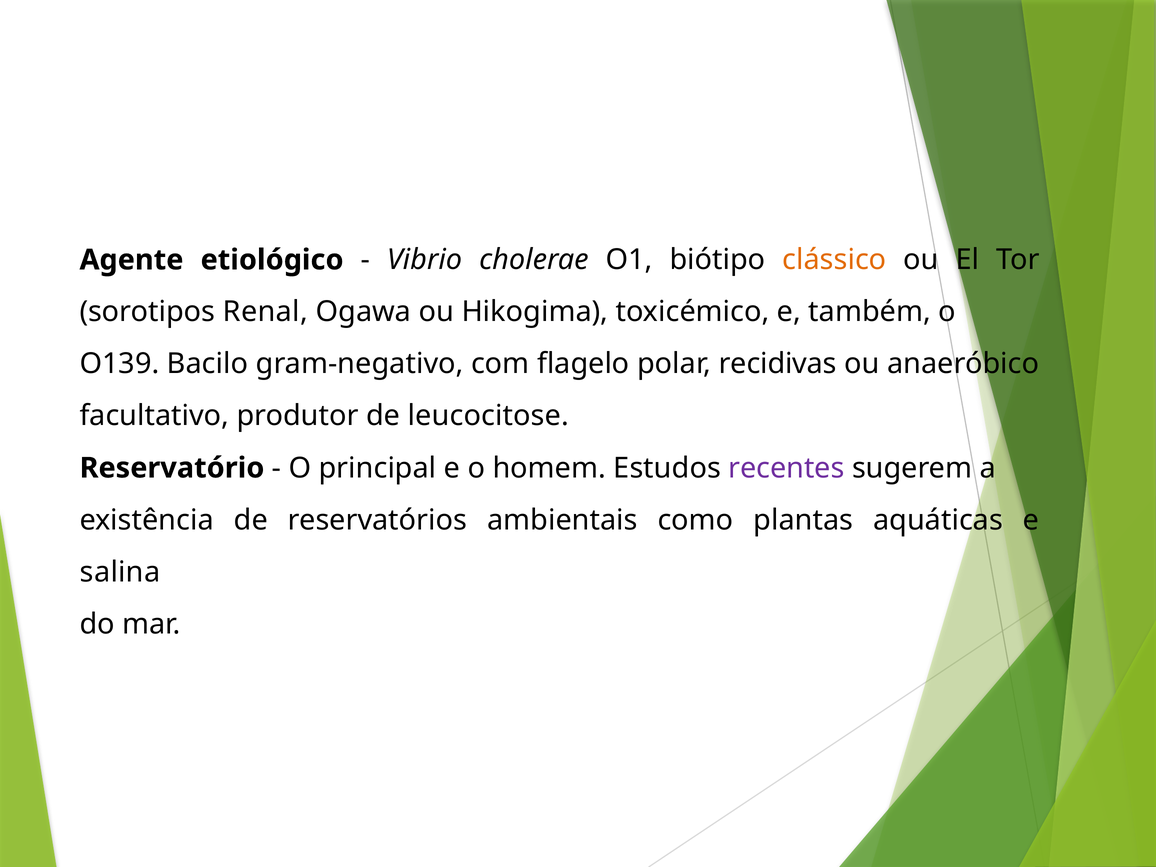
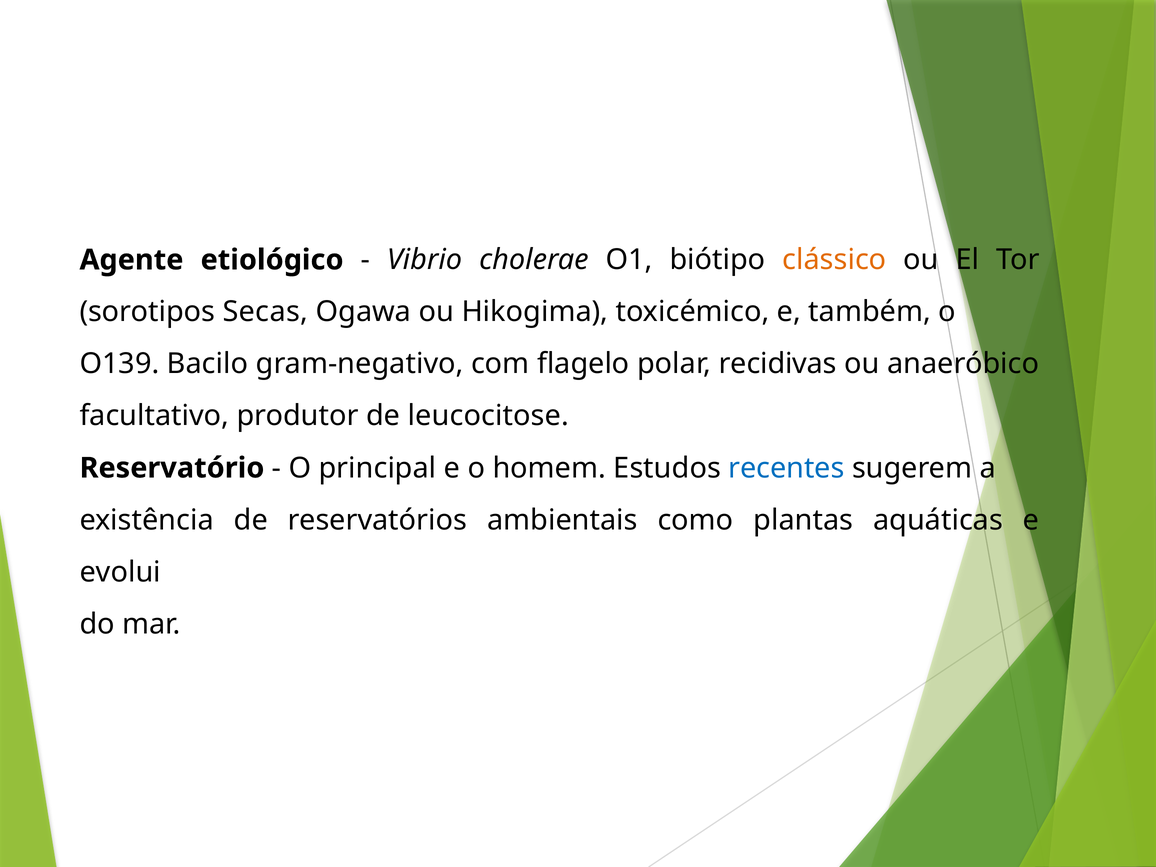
Renal: Renal -> Secas (265, 312)
recentes colour: purple -> blue (786, 468)
salina: salina -> evolui (120, 572)
